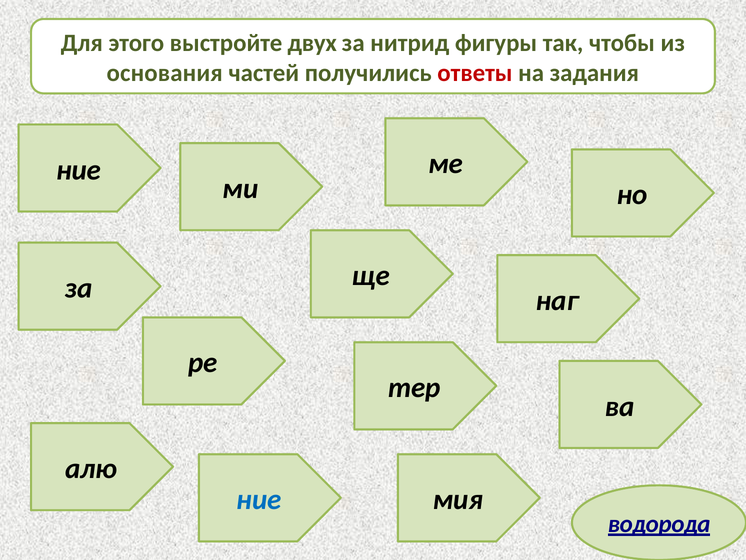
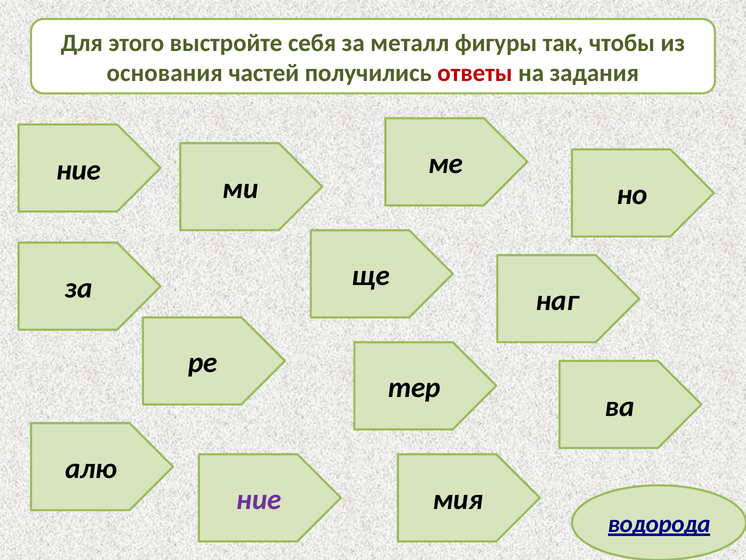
двух: двух -> себя (312, 43)
нитрид: нитрид -> металл (410, 43)
ние colour: blue -> purple (259, 499)
